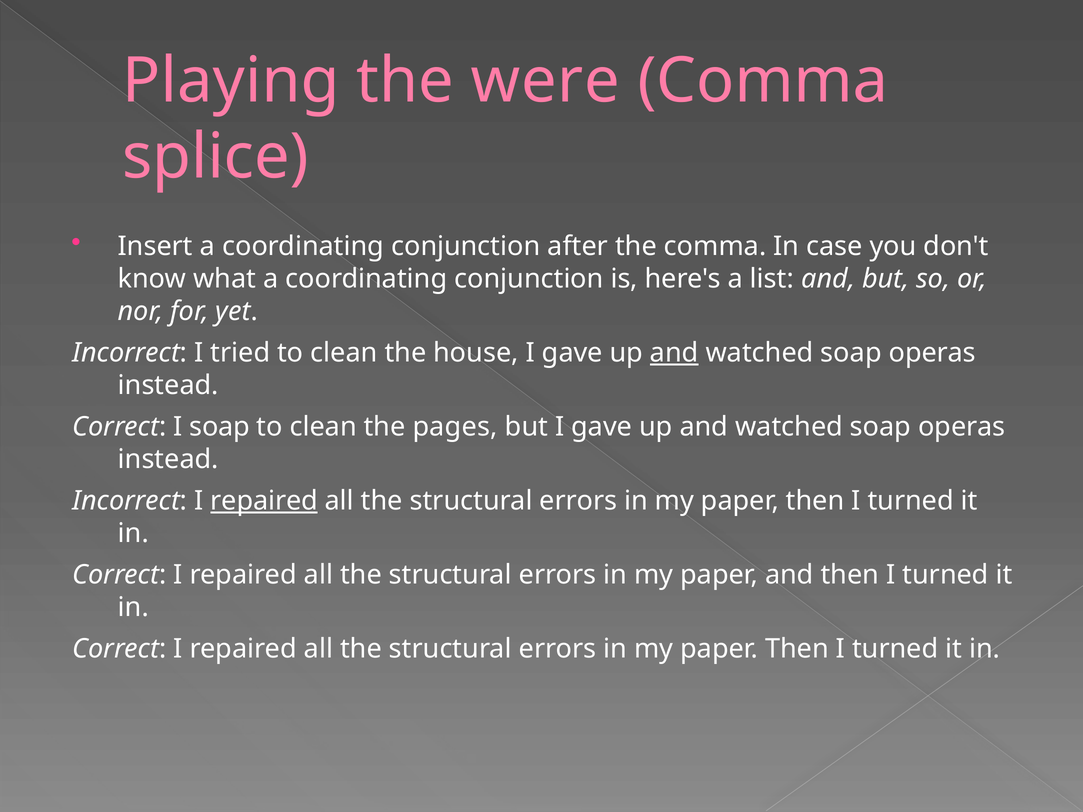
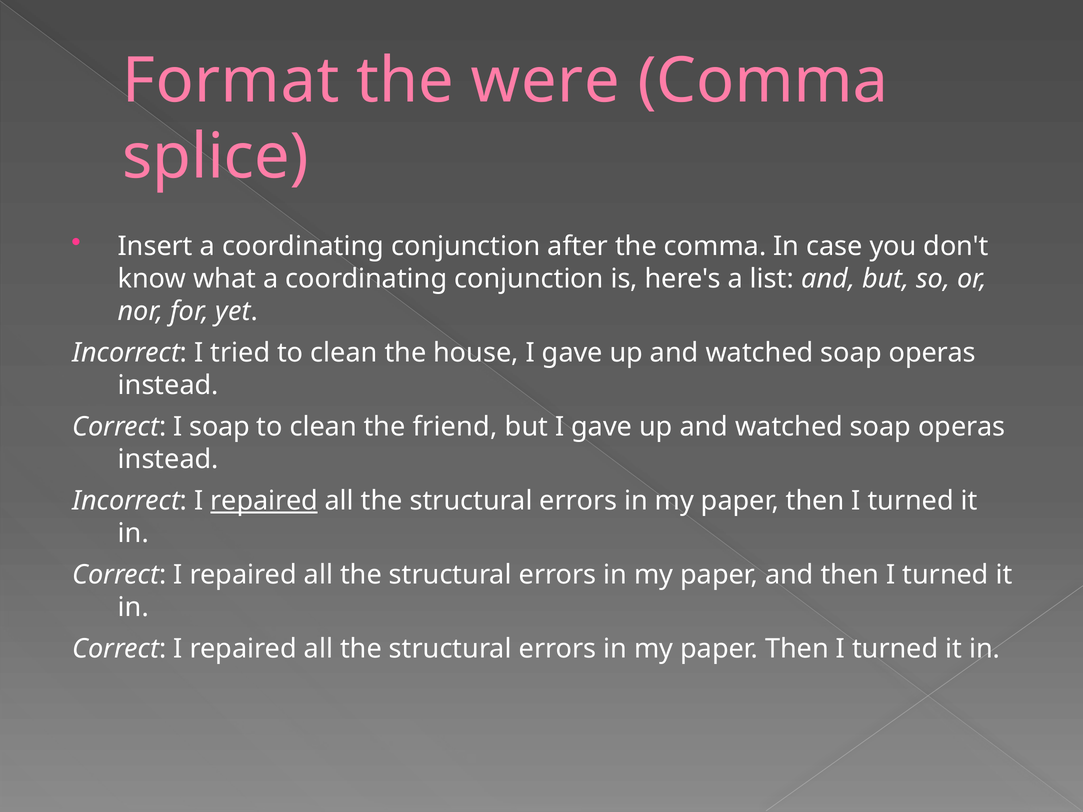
Playing: Playing -> Format (231, 81)
and underline: present -> none (674, 353)
pages: pages -> friend (455, 427)
